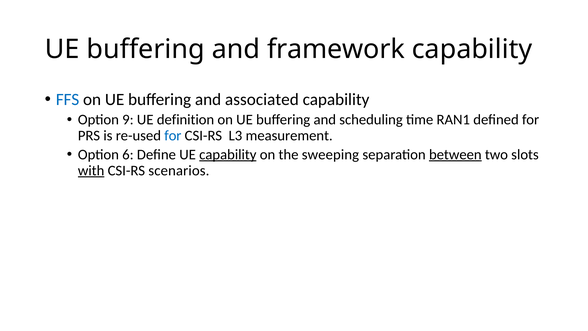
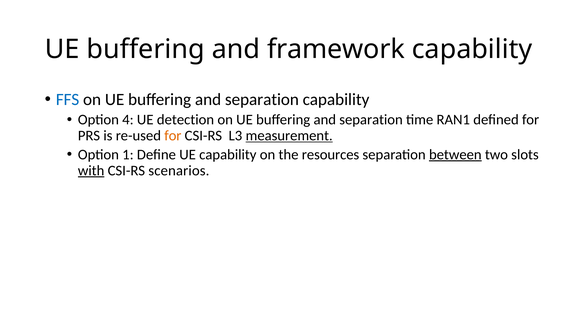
associated: associated -> separation (262, 99)
9: 9 -> 4 (128, 120)
definition: definition -> detection (186, 120)
scheduling: scheduling -> separation (371, 120)
for colour: blue -> orange (173, 136)
measurement underline: none -> present (289, 136)
6: 6 -> 1 (128, 154)
capability underline: present -> none (228, 154)
sweeping: sweeping -> resources (331, 154)
